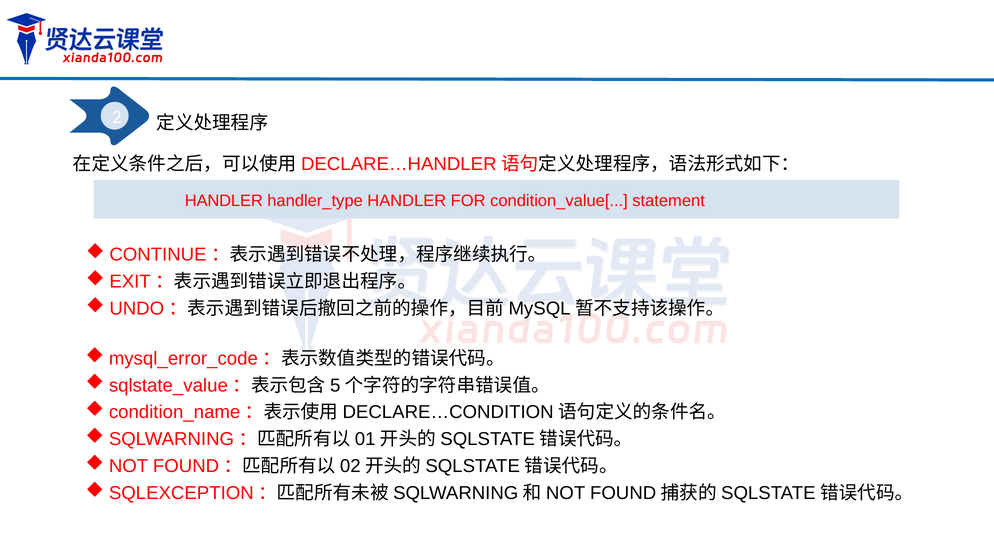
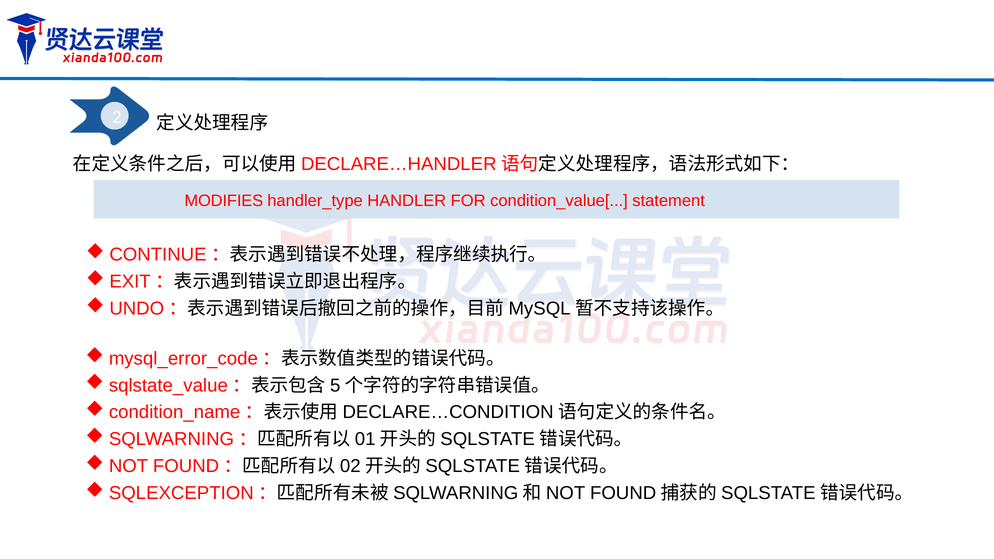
HANDLER: HANDLER -> MODIFIES (224, 201)
